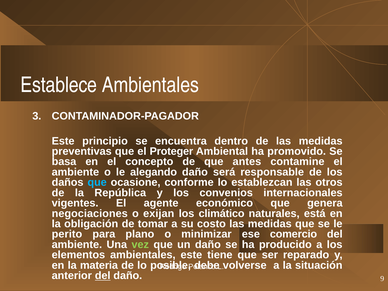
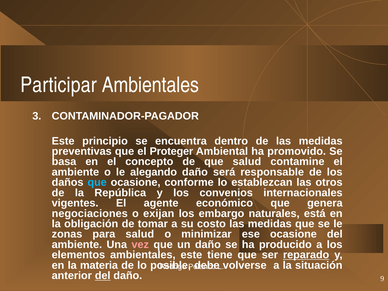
Establece: Establece -> Participar (59, 85)
que antes: antes -> salud (247, 162)
climático: climático -> embargo (221, 213)
perito: perito -> zonas (67, 234)
para plano: plano -> salud (140, 234)
ese comercio: comercio -> ocasione (293, 234)
vez colour: light green -> pink (140, 245)
reparado underline: none -> present (306, 255)
